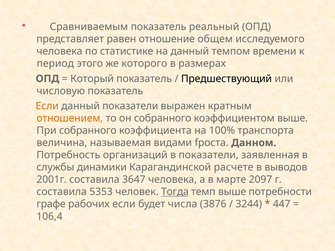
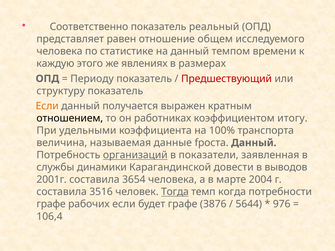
Сравниваемым: Сравниваемым -> Соответственно (89, 27)
период: период -> каждую (55, 64)
которого: которого -> явлениях (144, 64)
Который: Который -> Периоду (92, 79)
Предшествующий colour: black -> red (226, 79)
числовую: числовую -> структуру (61, 91)
данный показатели: показатели -> получается (130, 106)
отношением colour: orange -> black (70, 118)
он собранного: собранного -> работниках (163, 118)
коэффициентом выше: выше -> итогу (292, 118)
При собранного: собранного -> удельными (88, 131)
видами: видами -> данные (173, 143)
fроста Данном: Данном -> Данный (254, 143)
организаций underline: none -> present (135, 155)
расчете: расчете -> довести (234, 167)
3647: 3647 -> 3654 (134, 180)
2097: 2097 -> 2004 (260, 180)
5353: 5353 -> 3516 (101, 192)
темп выше: выше -> когда (232, 192)
будет числа: числа -> графе (183, 204)
3244: 3244 -> 5644 (249, 204)
447: 447 -> 976 (282, 204)
